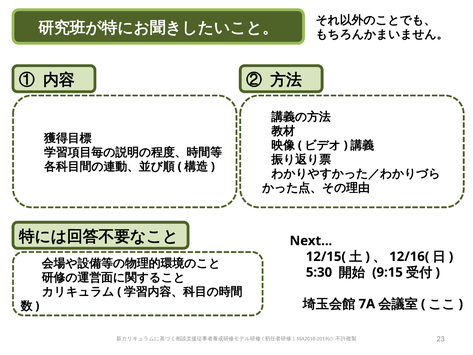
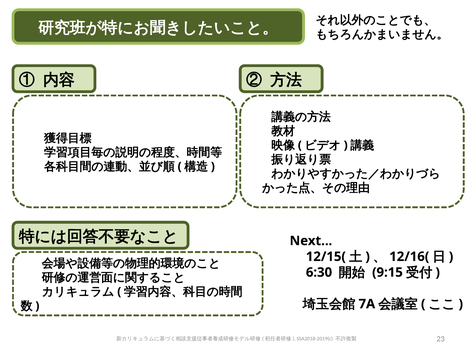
5:30: 5:30 -> 6:30 (319, 272)
